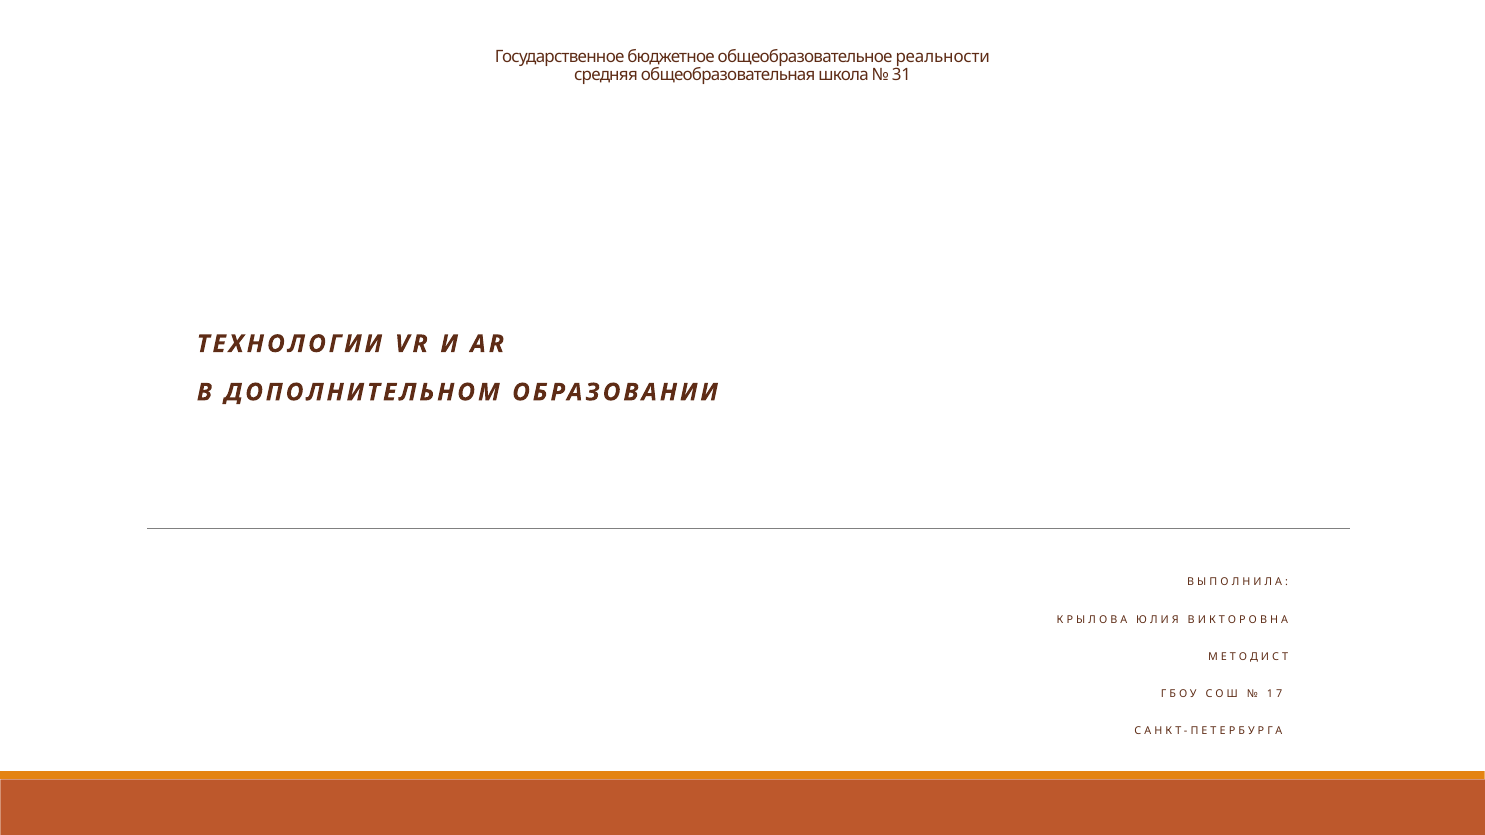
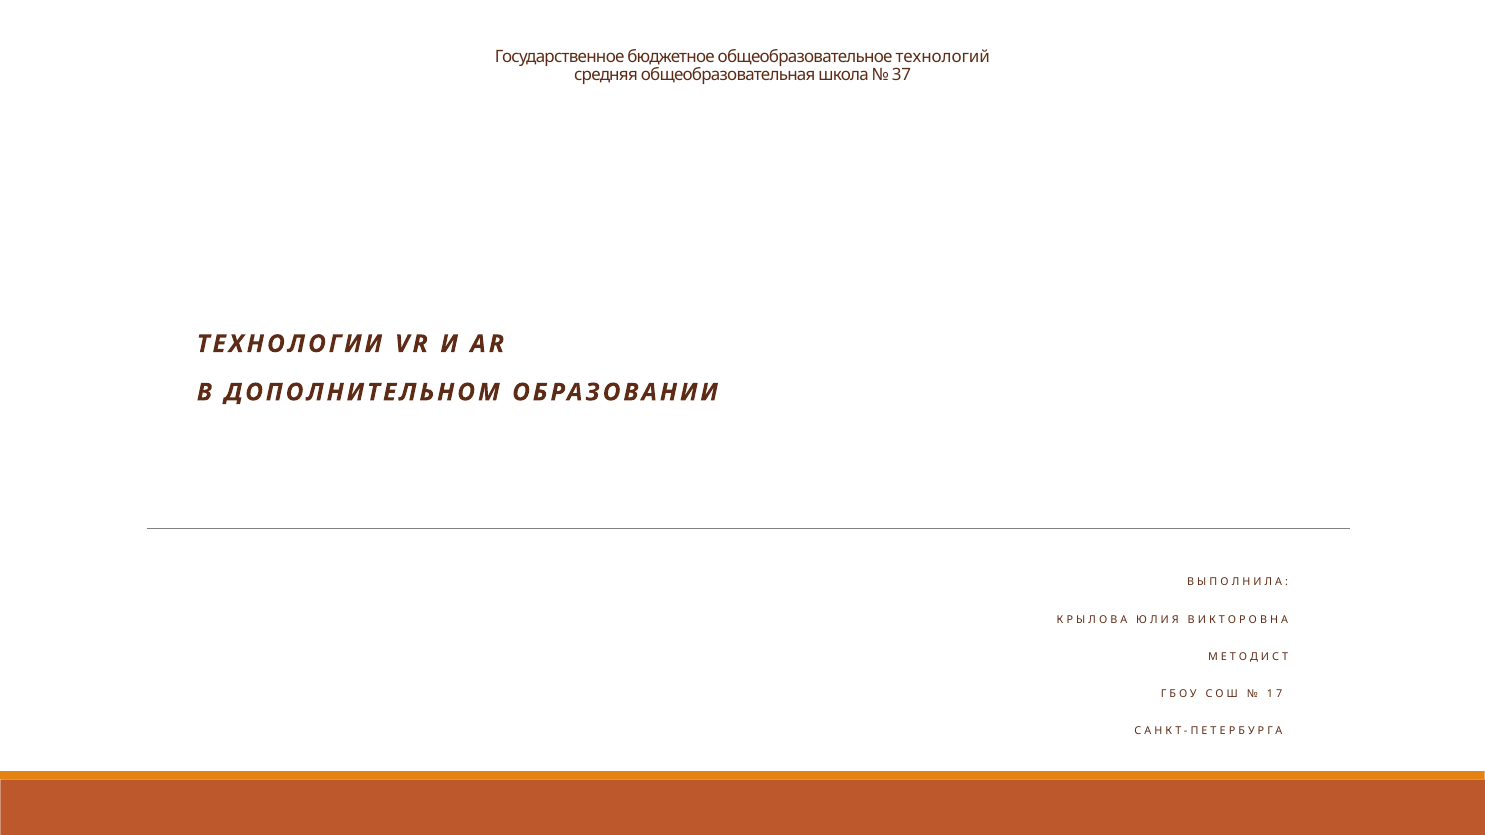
реальности: реальности -> технологий (943, 57)
31: 31 -> 37 (901, 74)
